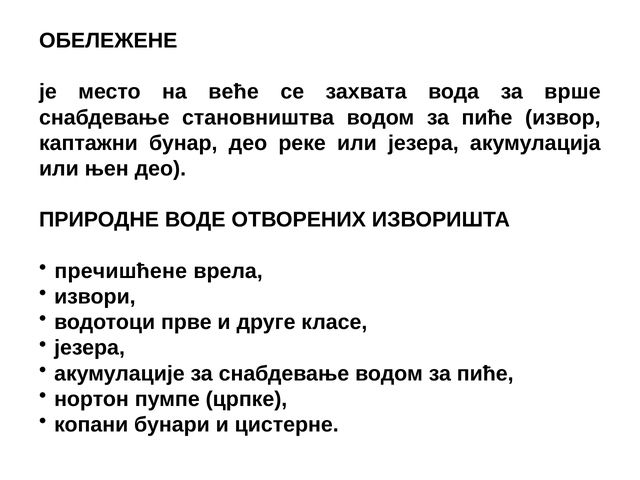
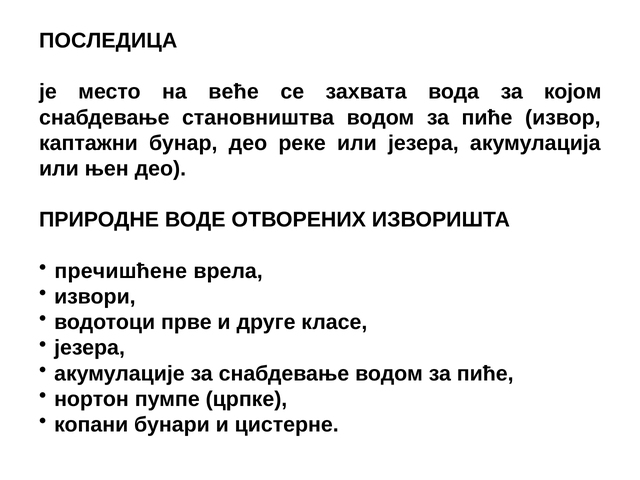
ОБЕЛЕЖЕНЕ: ОБЕЛЕЖЕНЕ -> ПОСЛЕДИЦА (108, 41)
врше: врше -> којом (573, 92)
